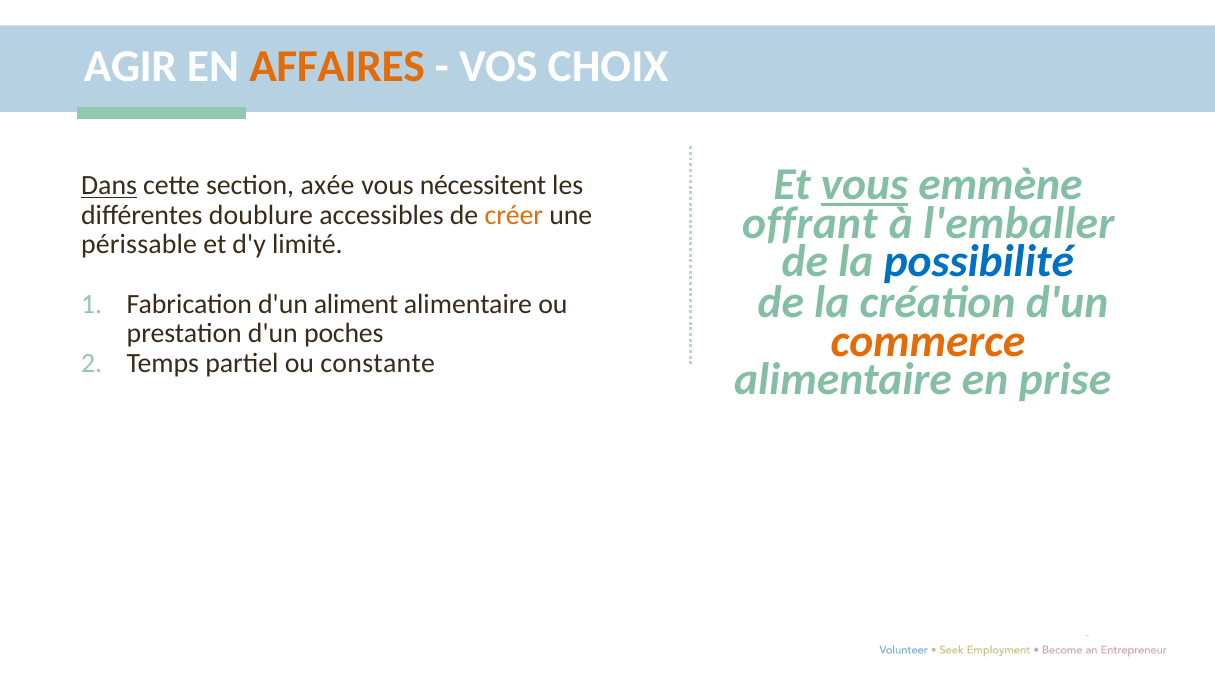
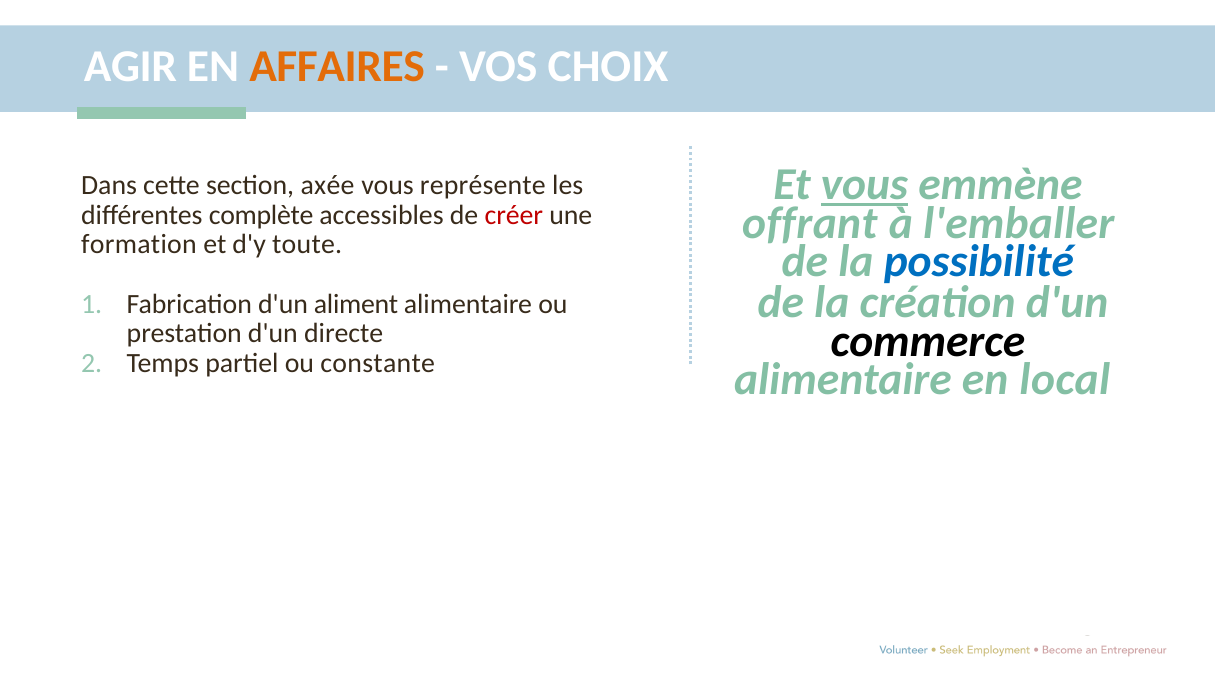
Dans underline: present -> none (109, 186)
nécessitent: nécessitent -> représente (483, 186)
doublure: doublure -> complète (261, 215)
créer colour: orange -> red (514, 215)
périssable: périssable -> formation (139, 245)
limité: limité -> toute (307, 245)
poches: poches -> directe (344, 334)
commerce colour: orange -> black (928, 341)
prise: prise -> local (1065, 380)
